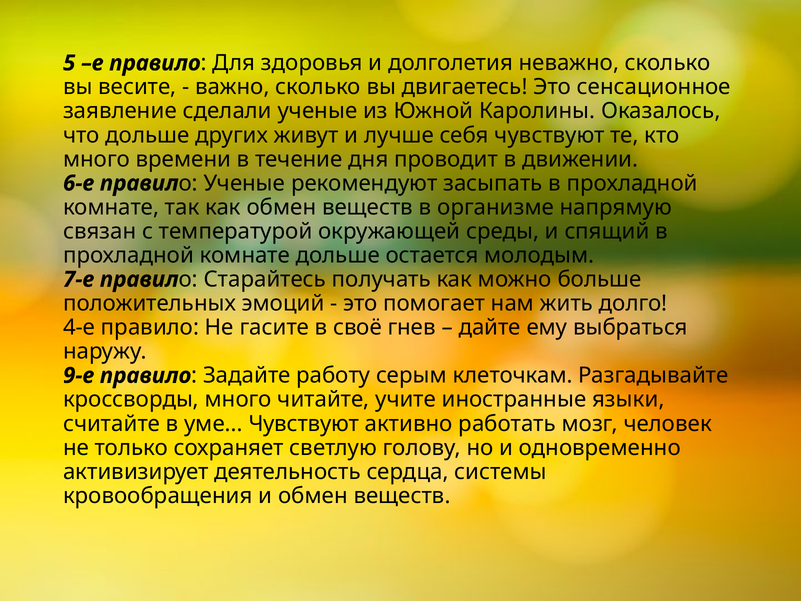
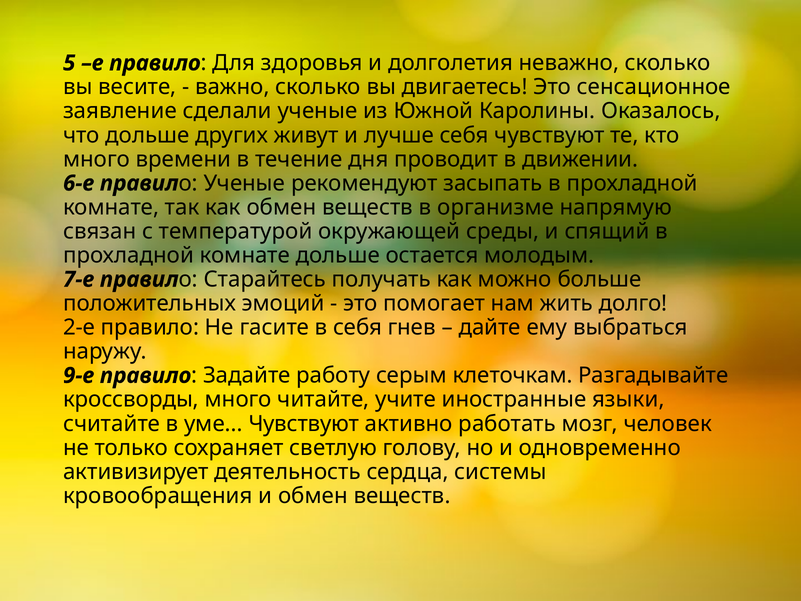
4-е: 4-е -> 2-е (79, 327)
в своё: своё -> себя (358, 327)
